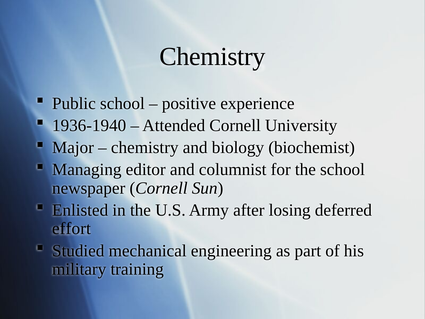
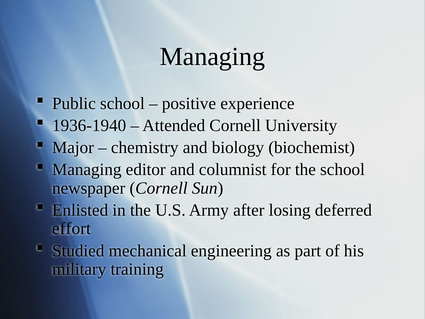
Chemistry: Chemistry -> Managing (212, 57)
